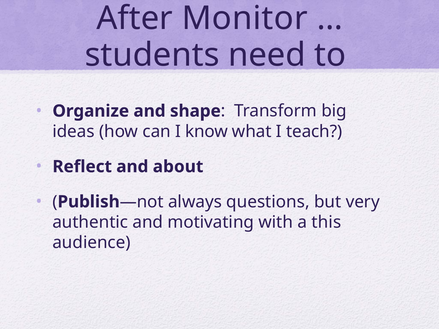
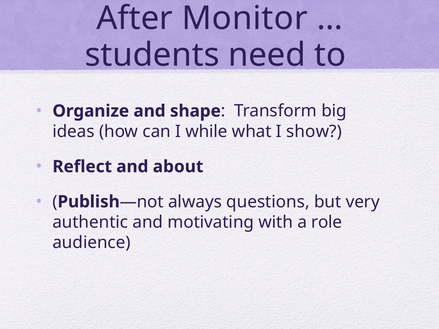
know: know -> while (206, 132)
teach: teach -> show (314, 132)
this: this -> role (327, 222)
